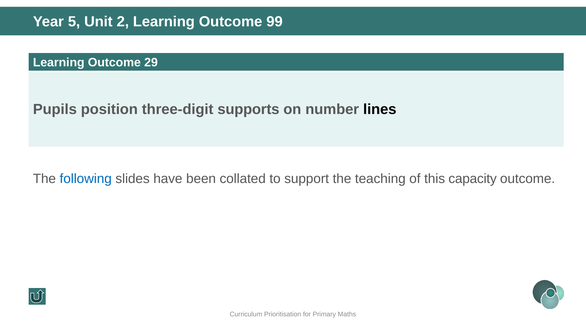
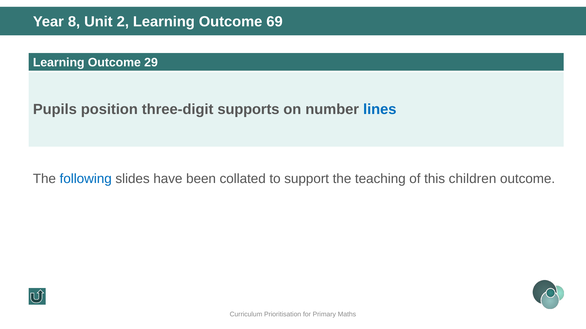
5: 5 -> 8 (74, 22)
99: 99 -> 69 (275, 22)
lines colour: black -> blue (380, 110)
capacity: capacity -> children (473, 179)
